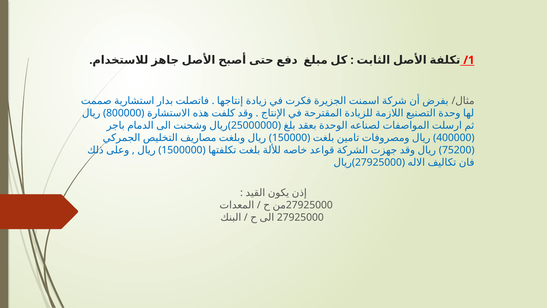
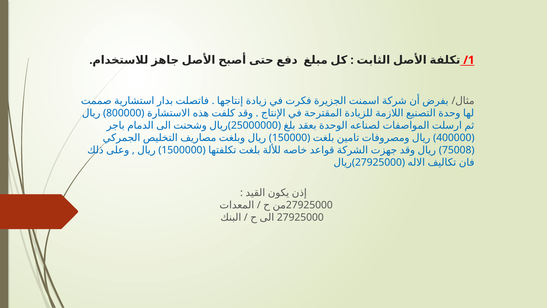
75200: 75200 -> 75008 (457, 150)
